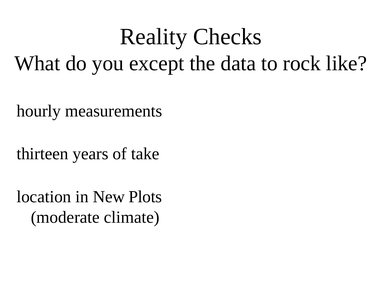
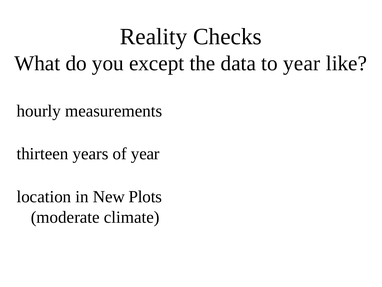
to rock: rock -> year (302, 63)
of take: take -> year (145, 154)
